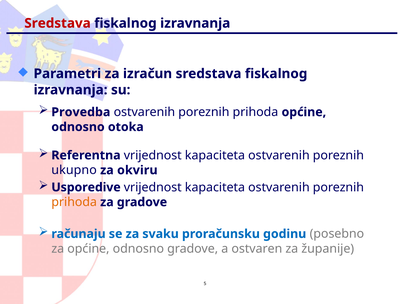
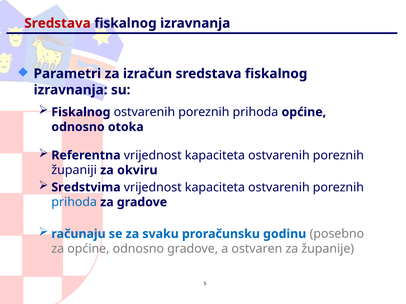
Provedba: Provedba -> Fiskalnog (81, 112)
ukupno: ukupno -> županiji (74, 170)
Usporedive: Usporedive -> Sredstvima (86, 188)
prihoda colour: orange -> blue (74, 202)
